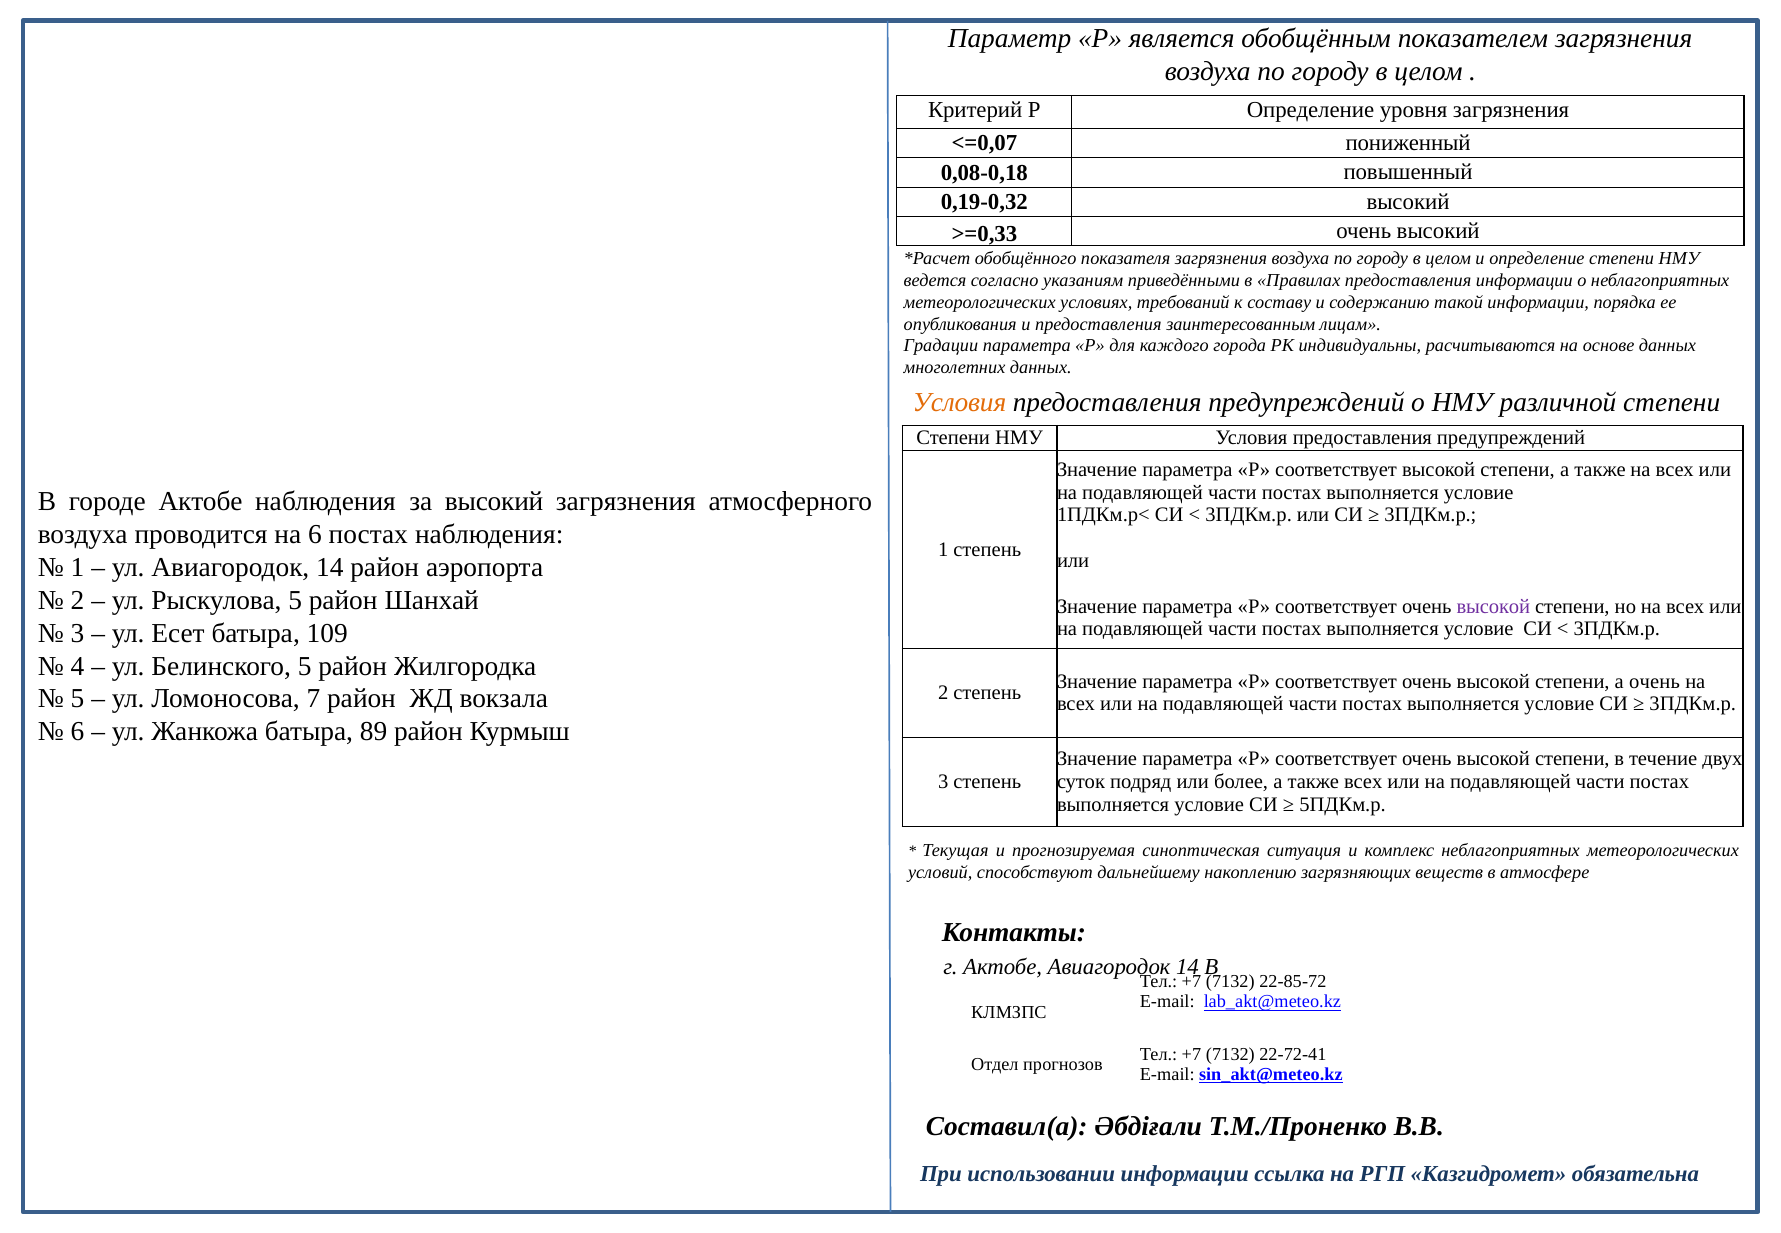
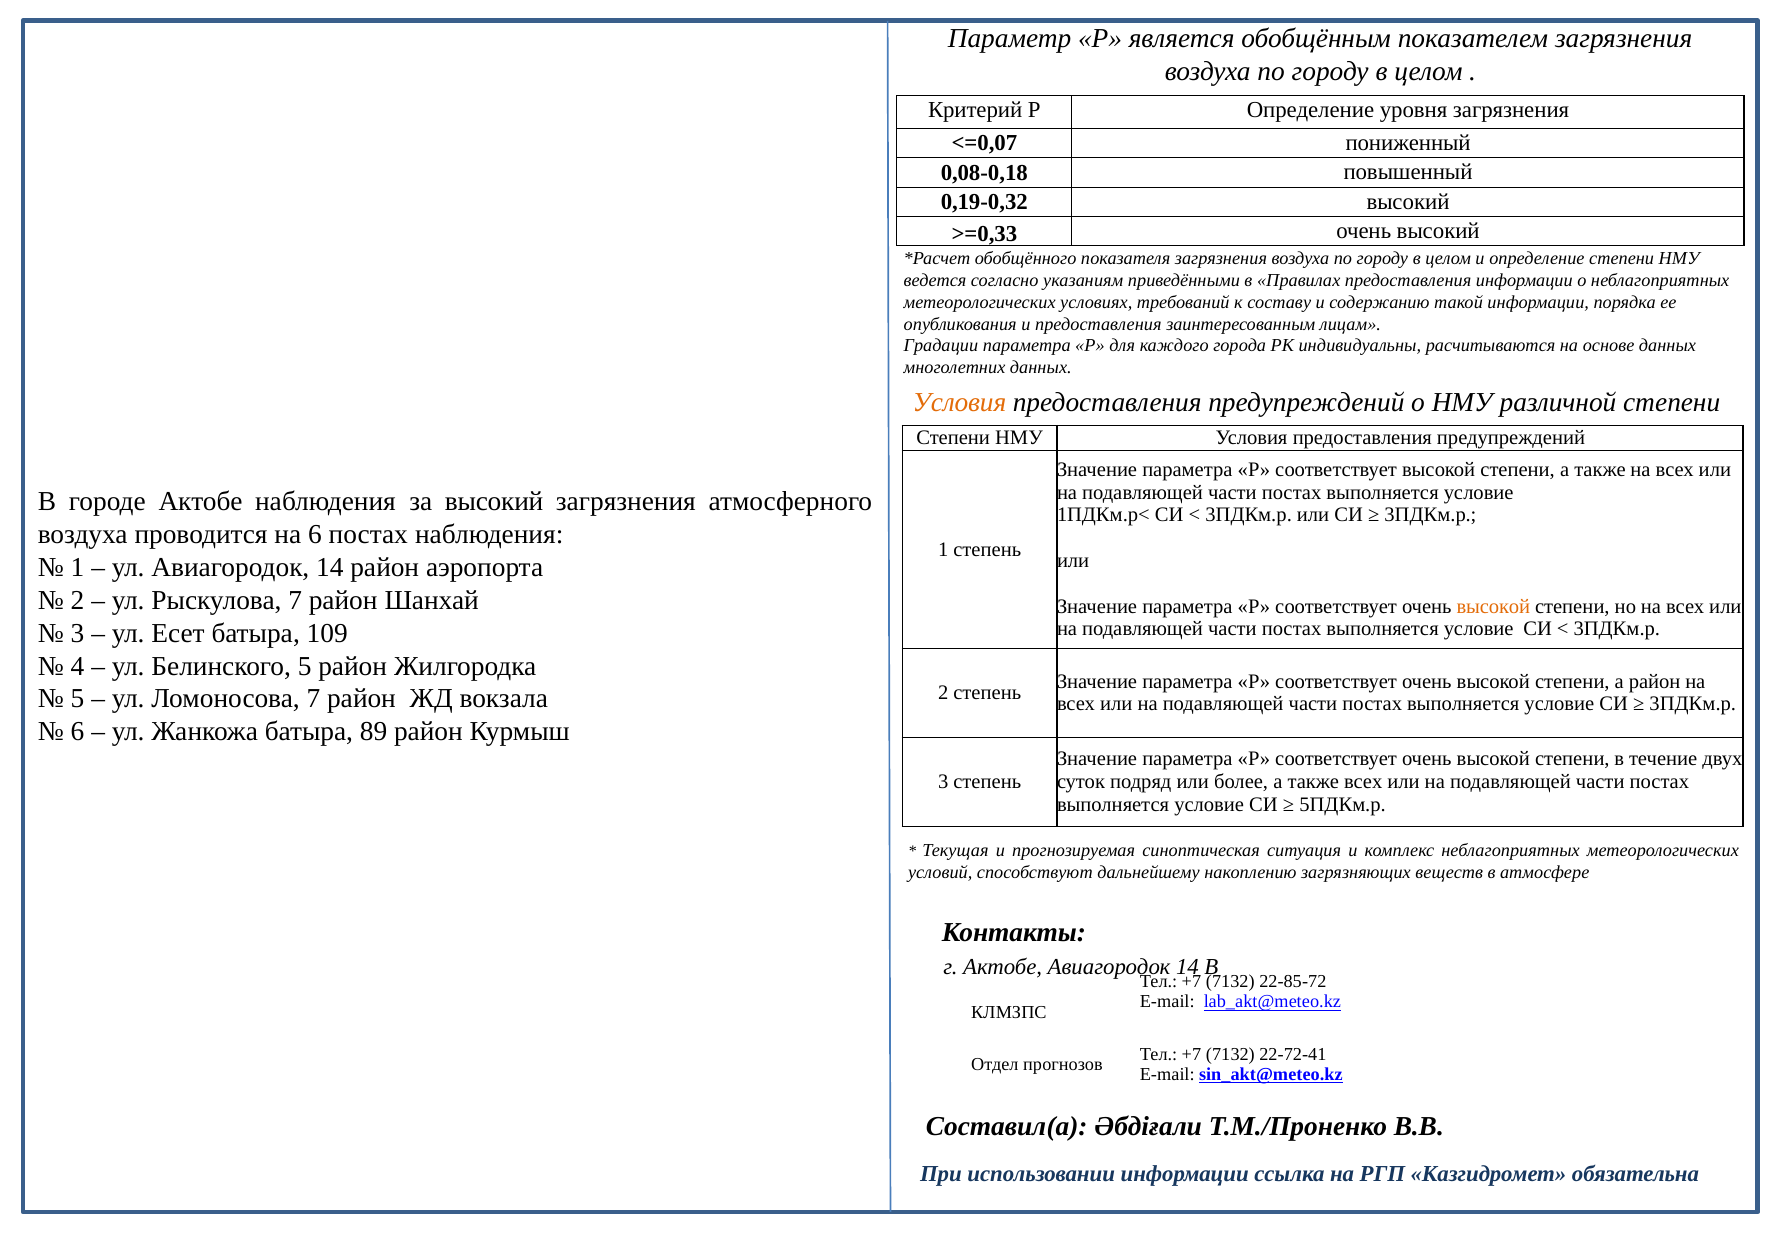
Рыскулова 5: 5 -> 7 (295, 600)
высокой colour: purple -> orange (1493, 606)
а очень: очень -> район (1655, 681)
